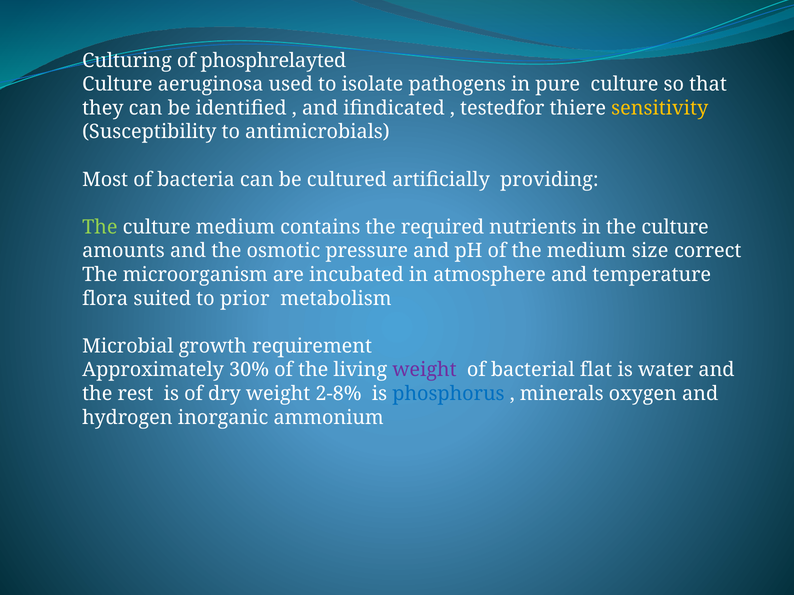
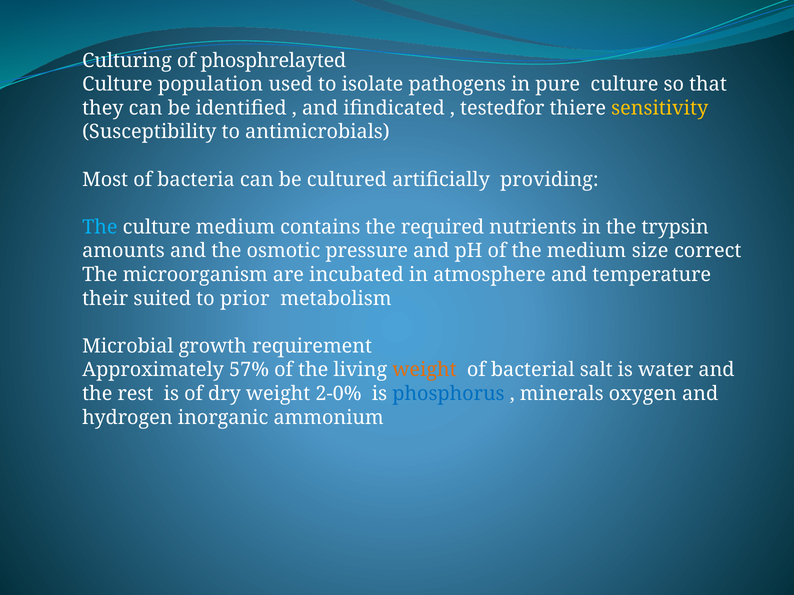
aeruginosa: aeruginosa -> population (210, 84)
The colour: light green -> light blue (100, 227)
in the culture: culture -> trypsin (675, 227)
flora: flora -> their (105, 299)
30%: 30% -> 57% (249, 370)
weight colour: purple -> orange (425, 370)
flat: flat -> salt (596, 370)
2-8%: 2-8% -> 2-0% (339, 394)
